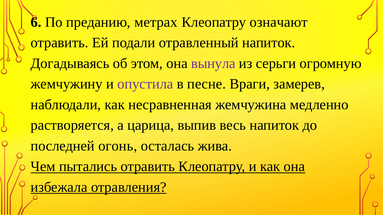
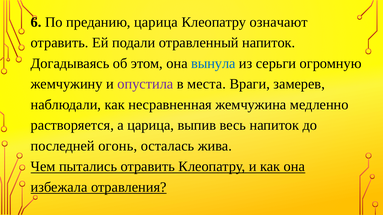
преданию метрах: метрах -> царица (156, 22)
вынула colour: purple -> blue (213, 63)
песне: песне -> места (207, 84)
